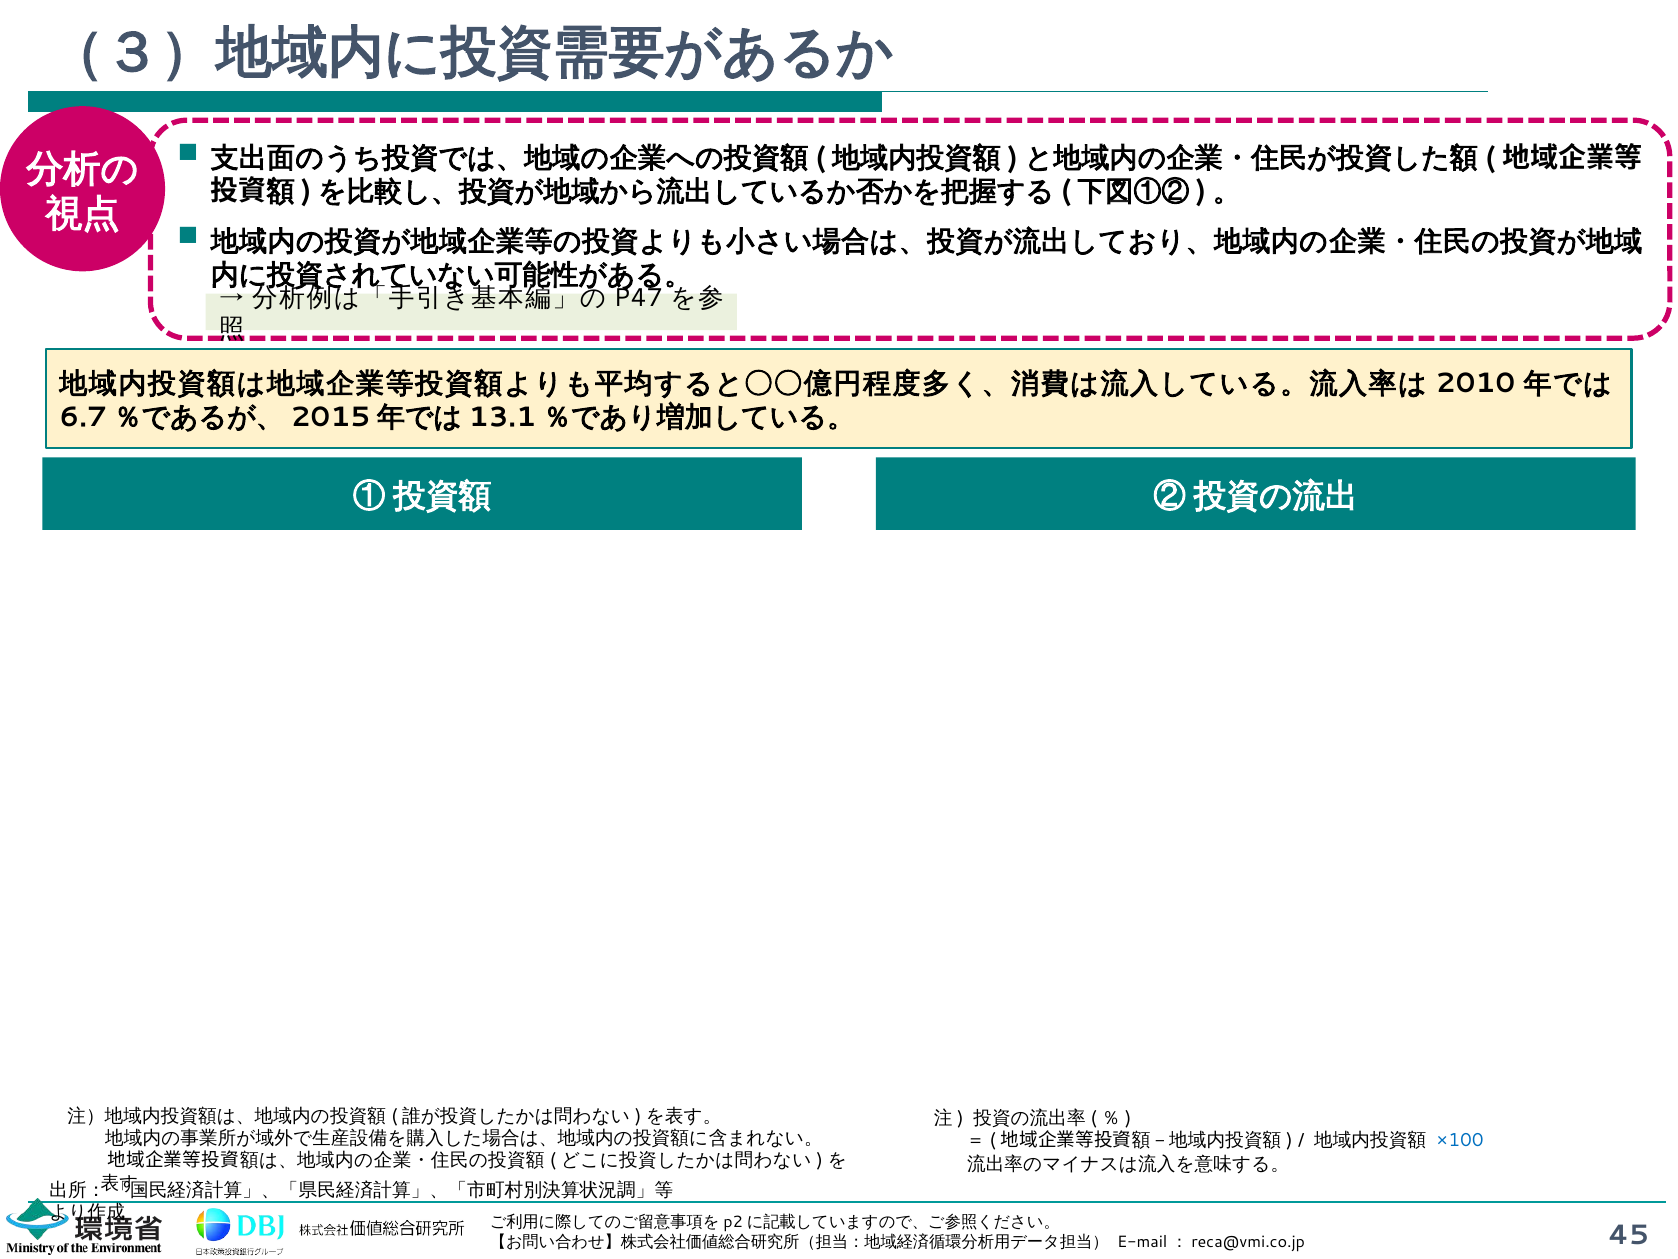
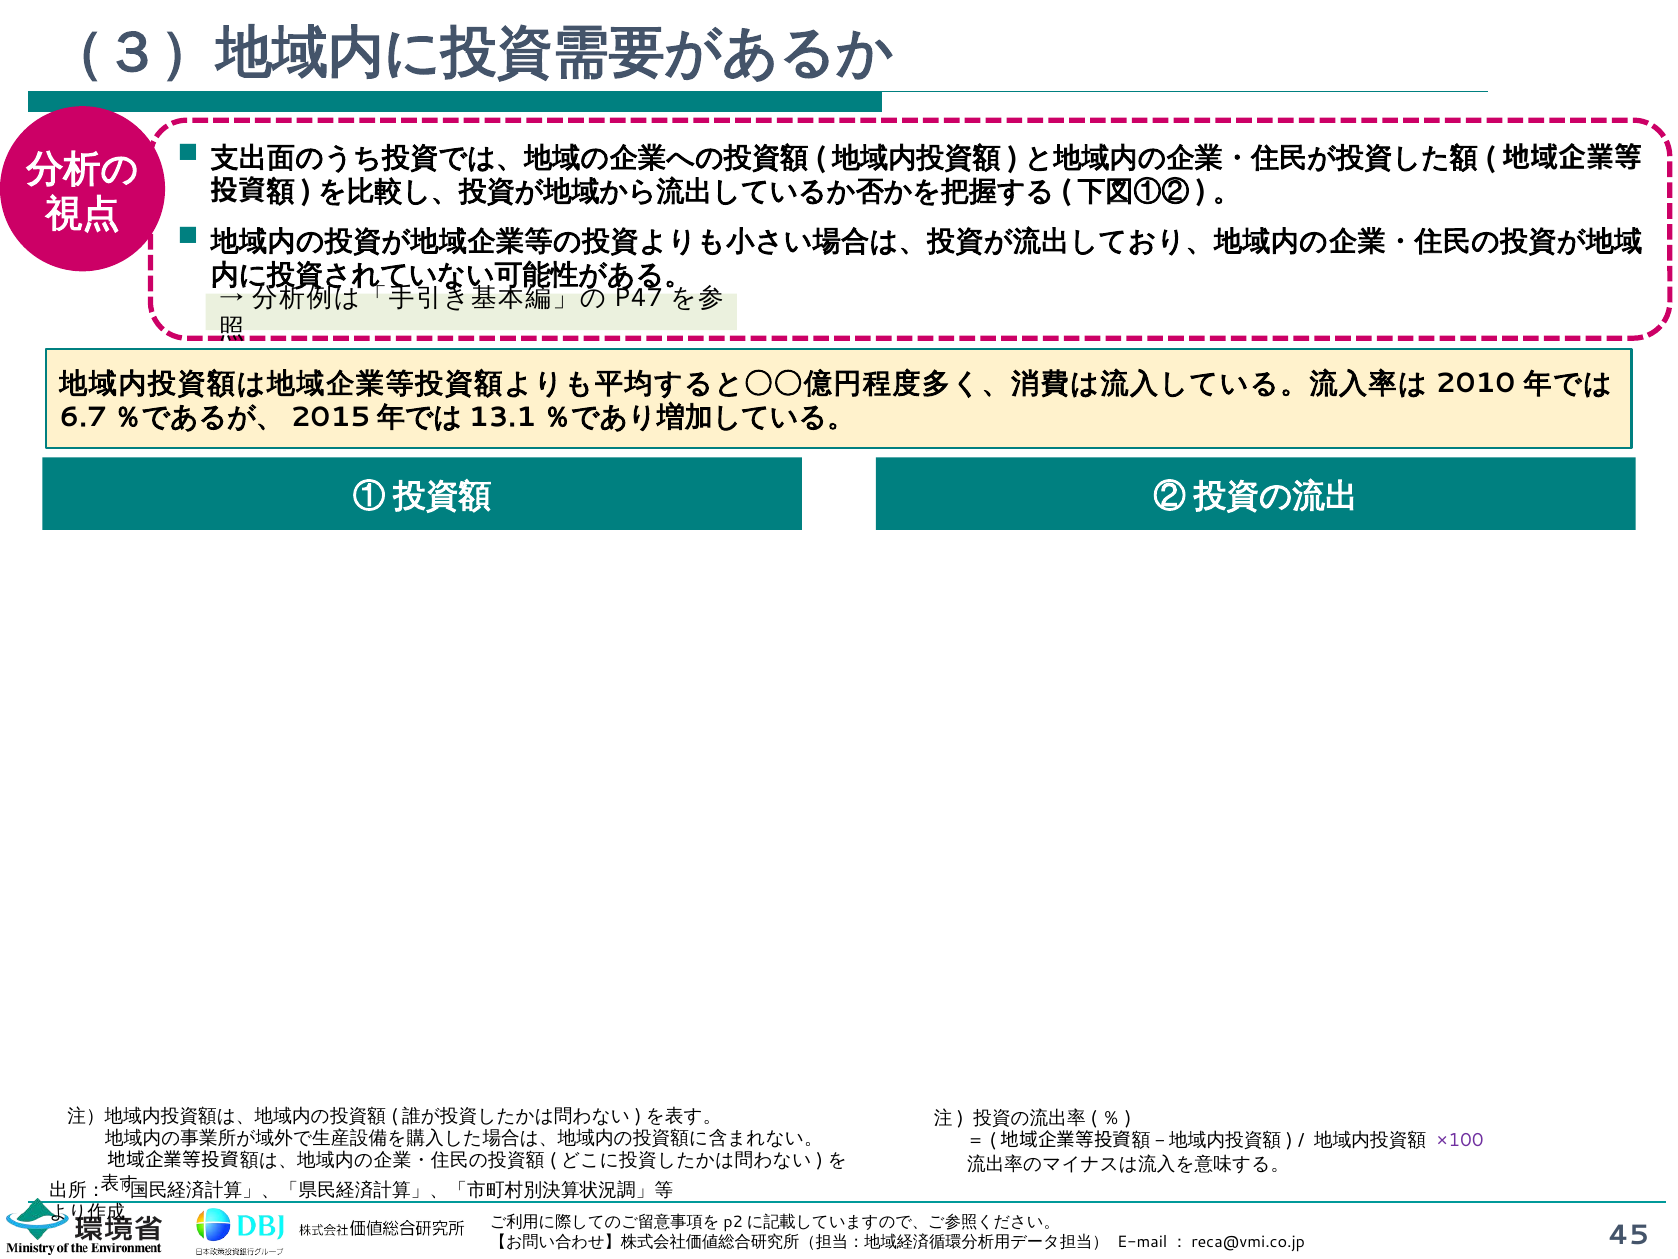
×100 colour: blue -> purple (1460, 1140)
